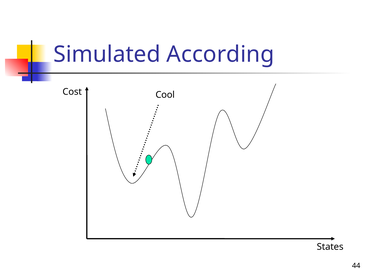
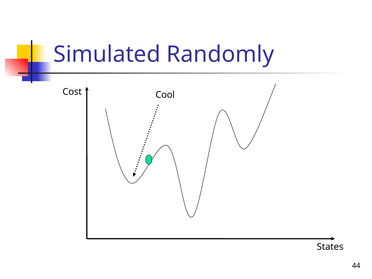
According: According -> Randomly (220, 54)
